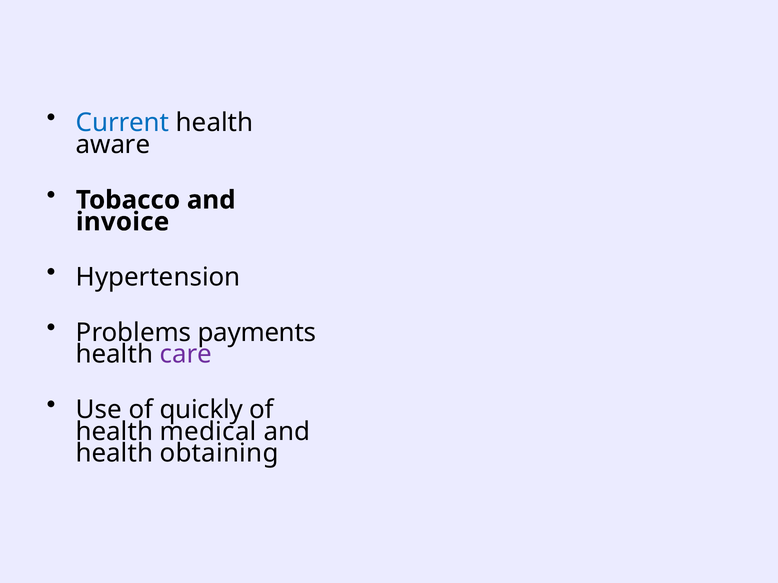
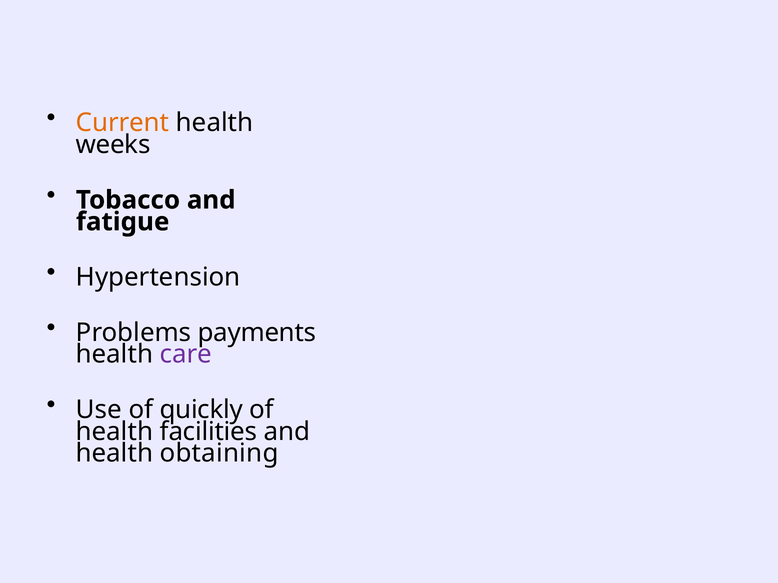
Current colour: blue -> orange (123, 123)
aware: aware -> weeks (113, 145)
invoice: invoice -> fatigue (123, 222)
medical: medical -> facilities (209, 432)
